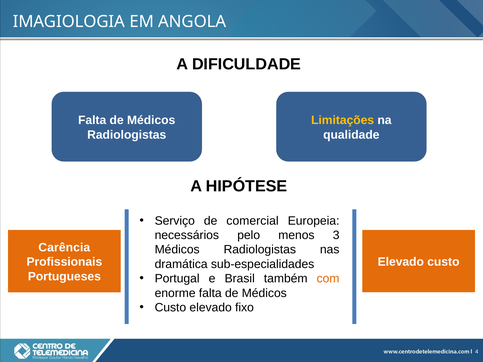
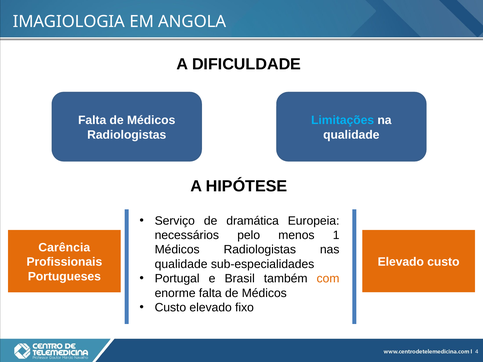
Limitações colour: yellow -> light blue (343, 120)
comercial: comercial -> dramática (253, 221)
3: 3 -> 1 (336, 235)
dramática: dramática -> qualidade (181, 264)
